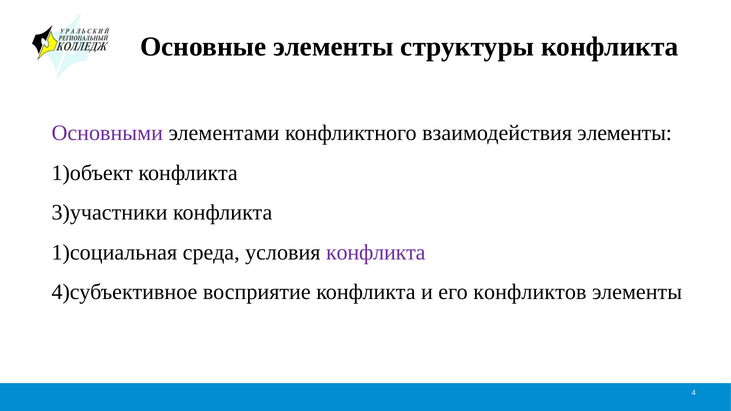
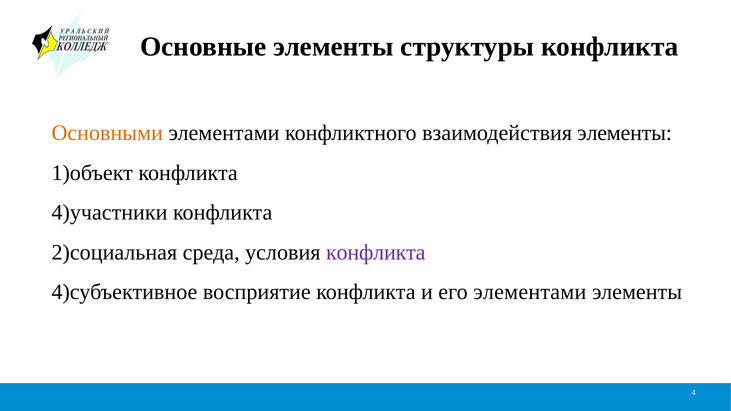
Основными colour: purple -> orange (107, 133)
3)участники: 3)участники -> 4)участники (109, 213)
1)социальная: 1)социальная -> 2)социальная (114, 252)
его конфликтов: конфликтов -> элементами (530, 292)
